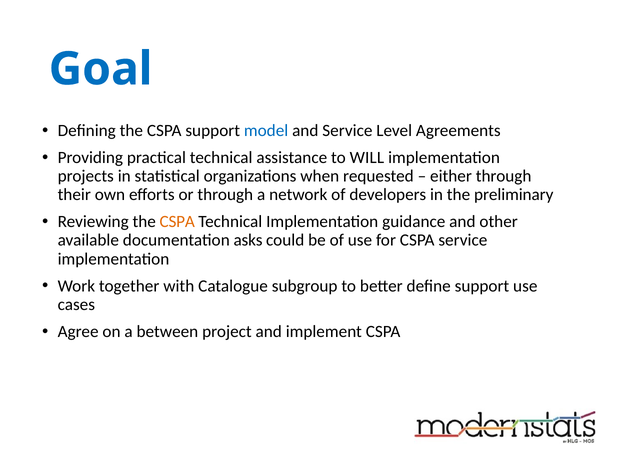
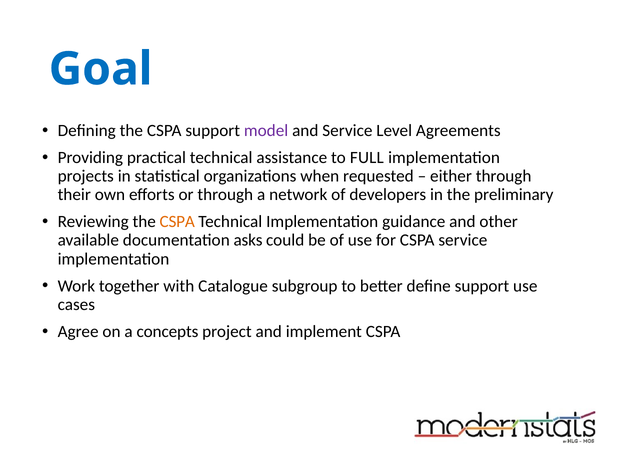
model colour: blue -> purple (266, 131)
WILL: WILL -> FULL (367, 158)
between: between -> concepts (167, 332)
